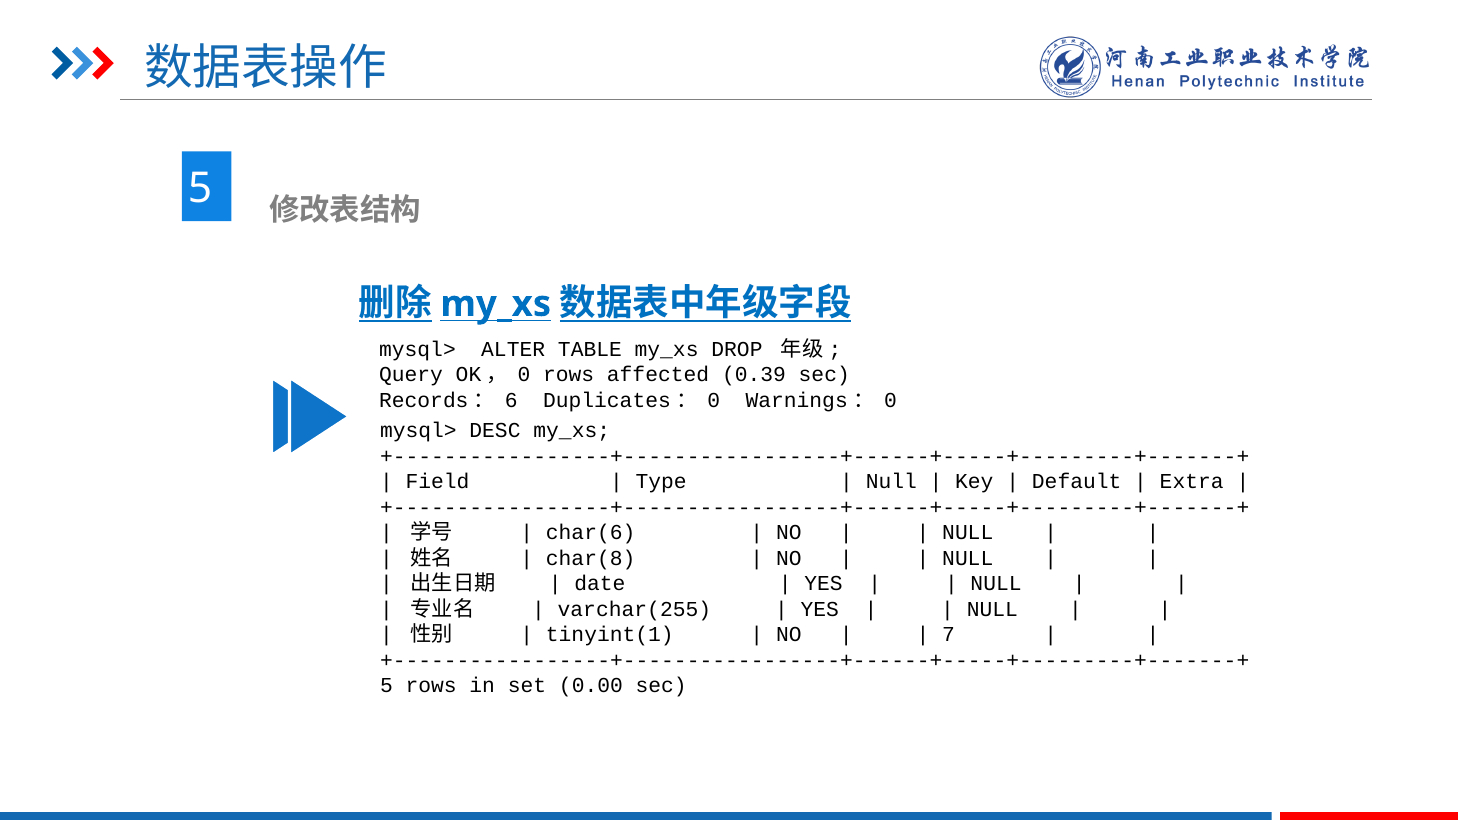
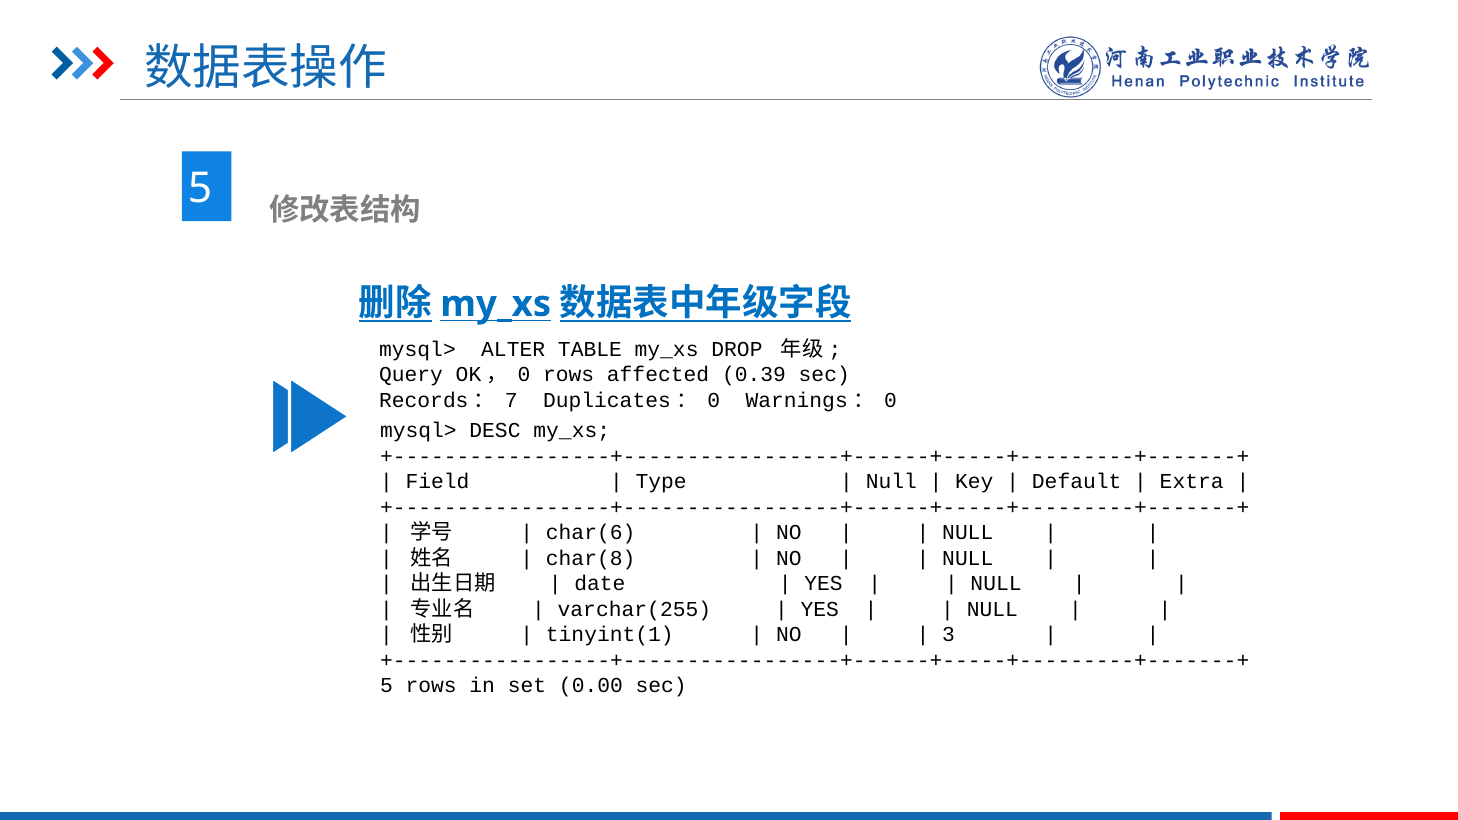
6: 6 -> 7 (511, 400)
7: 7 -> 3 (948, 635)
